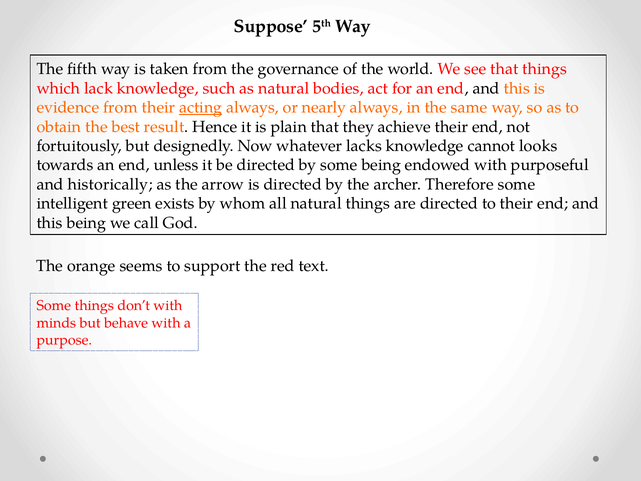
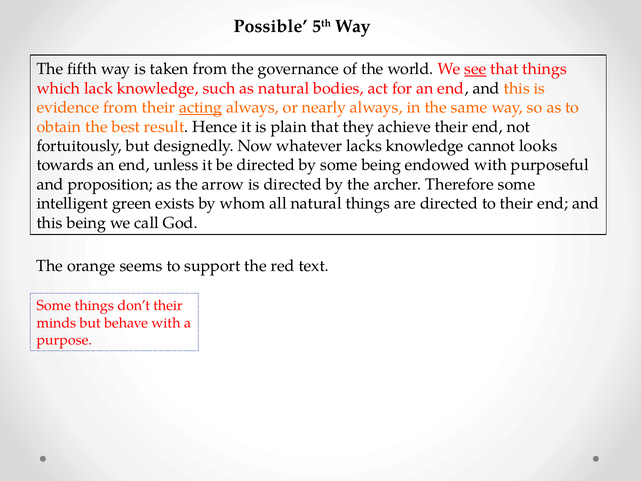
Suppose: Suppose -> Possible (271, 26)
see underline: none -> present (475, 69)
historically: historically -> proposition (110, 184)
don’t with: with -> their (168, 306)
